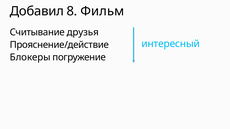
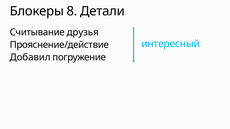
Добавил: Добавил -> Блокеры (37, 11)
Фильм: Фильм -> Детали (102, 11)
Блокеры: Блокеры -> Добавил (30, 57)
